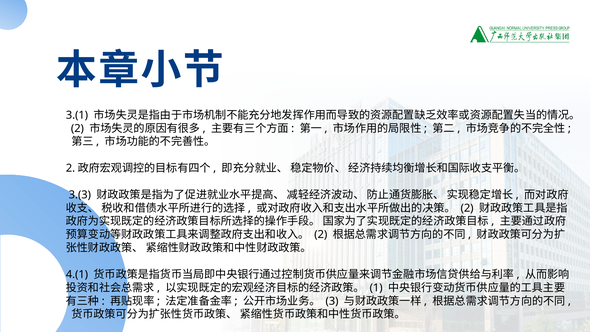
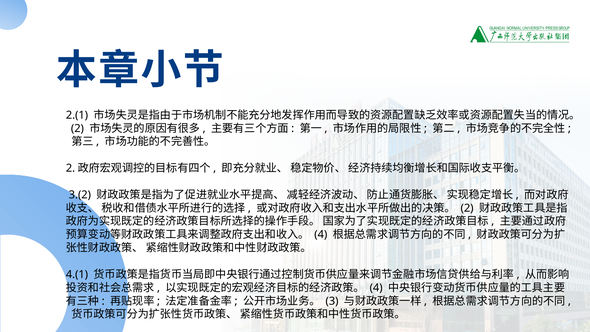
3.(1: 3.(1 -> 2.(1 (77, 115)
3.(3: 3.(3 -> 3.(2 (80, 195)
2: 2 -> 4 (321, 235)
1: 1 -> 4 (376, 288)
